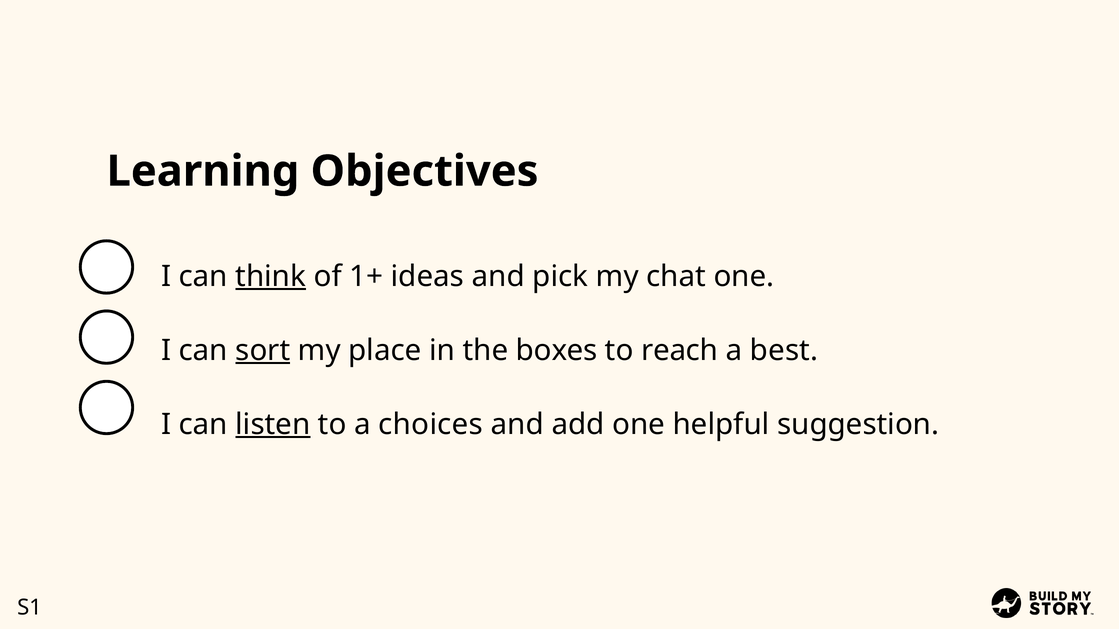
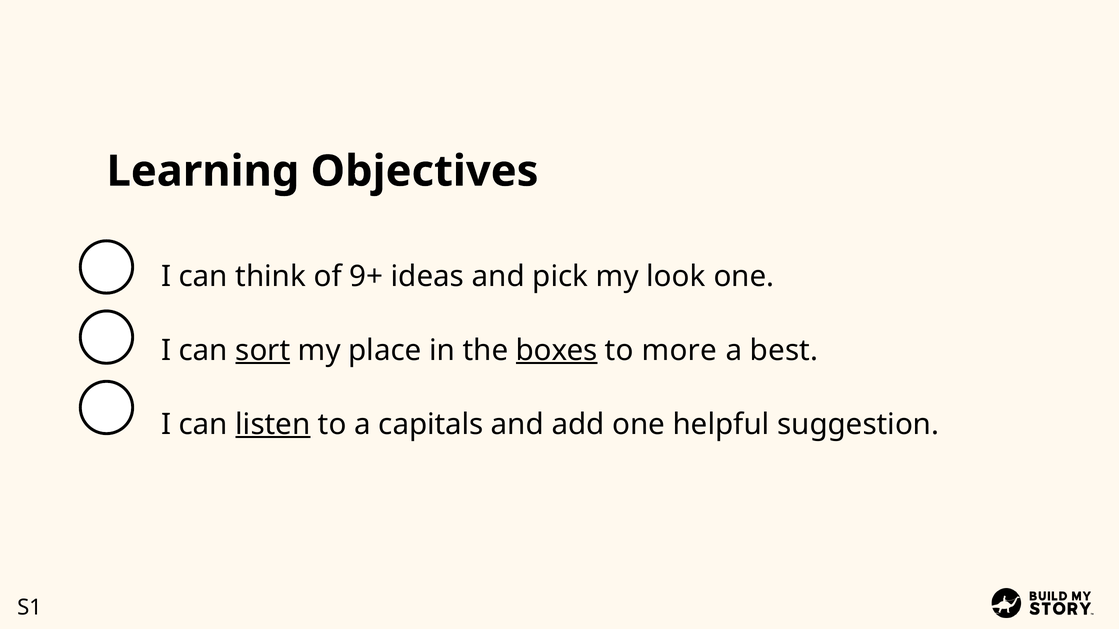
think underline: present -> none (271, 276)
1+: 1+ -> 9+ (366, 276)
chat: chat -> look (676, 276)
boxes underline: none -> present (557, 351)
reach: reach -> more (679, 351)
choices: choices -> capitals (431, 425)
